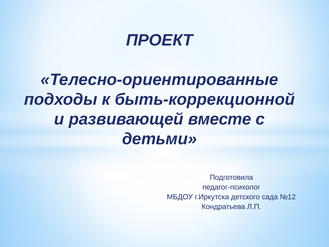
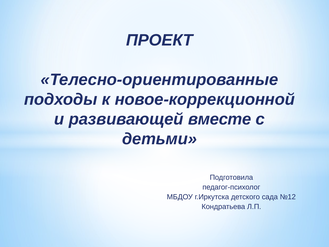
быть-коррекционной: быть-коррекционной -> новое-коррекционной (205, 99)
